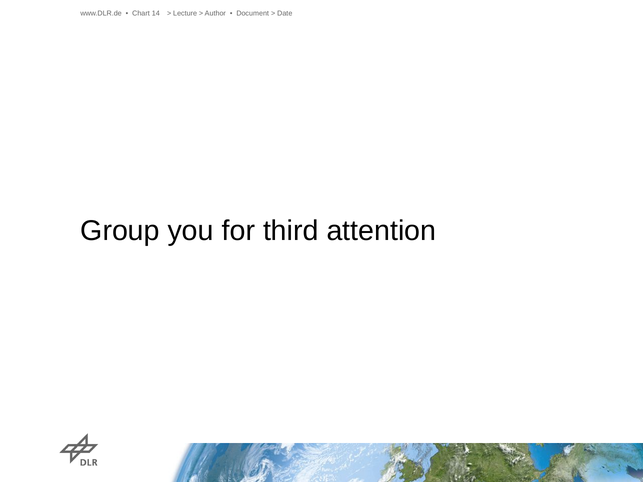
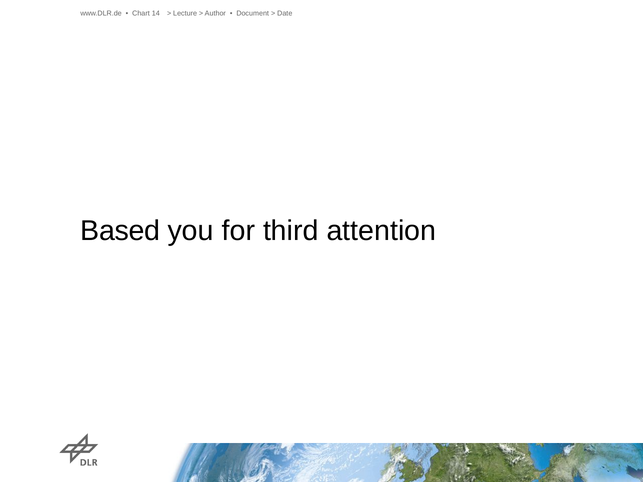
Group: Group -> Based (120, 231)
